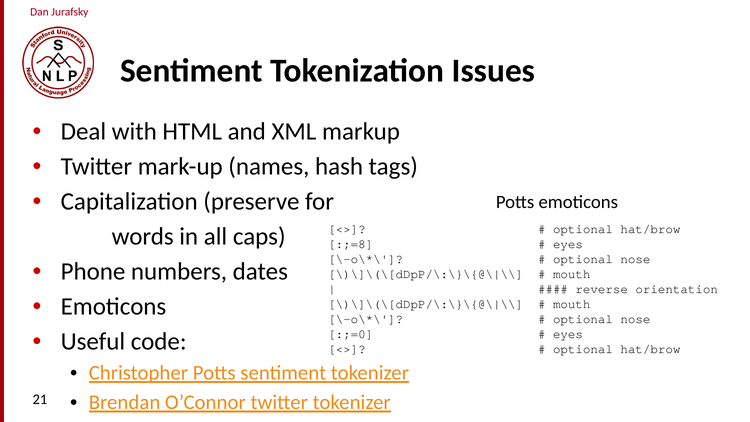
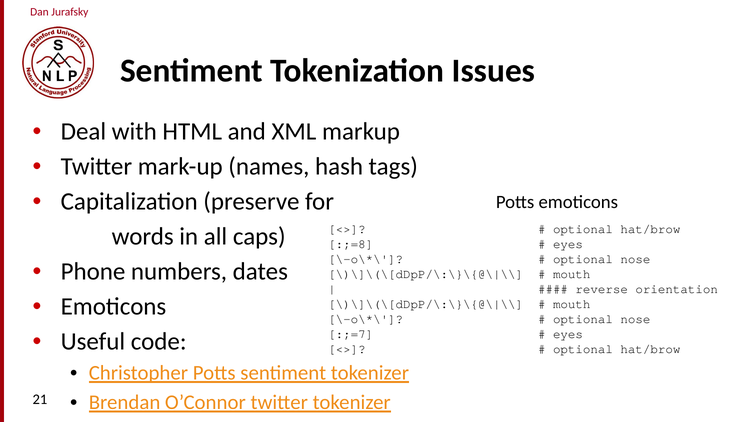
:;=0: :;=0 -> :;=7 (351, 334)
